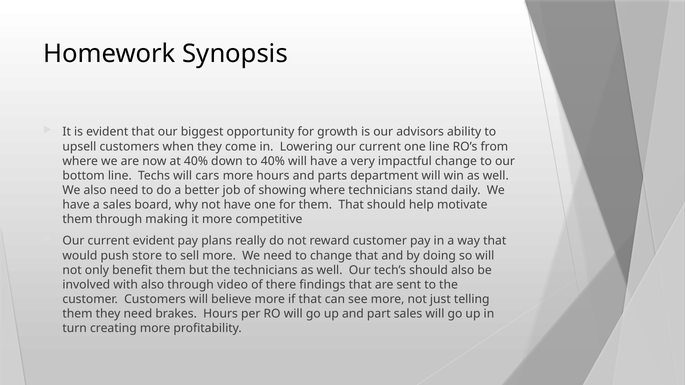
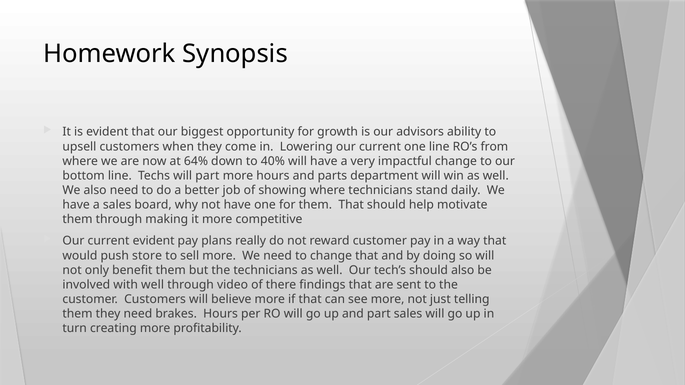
at 40%: 40% -> 64% (196, 161)
will cars: cars -> part (207, 176)
with also: also -> well (153, 285)
